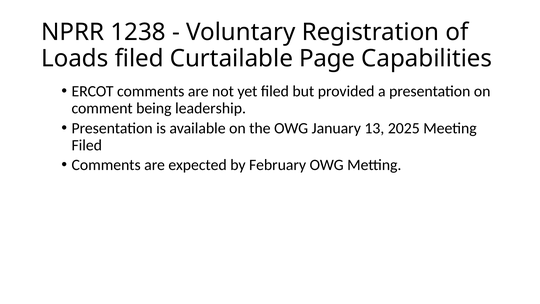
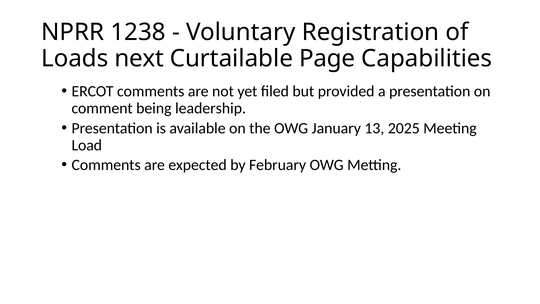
Loads filed: filed -> next (139, 58)
Filed: Filed -> Load (87, 145)
